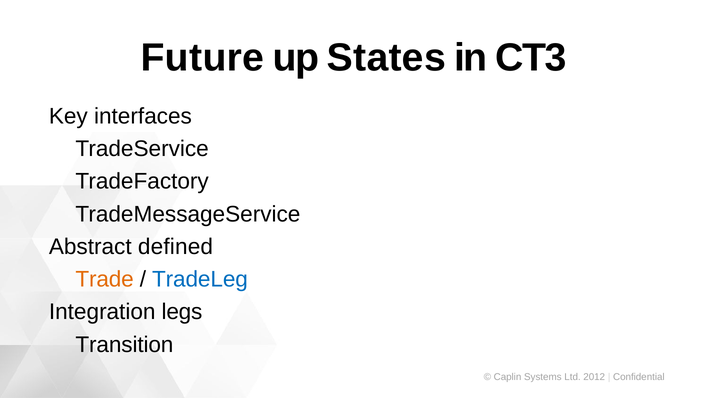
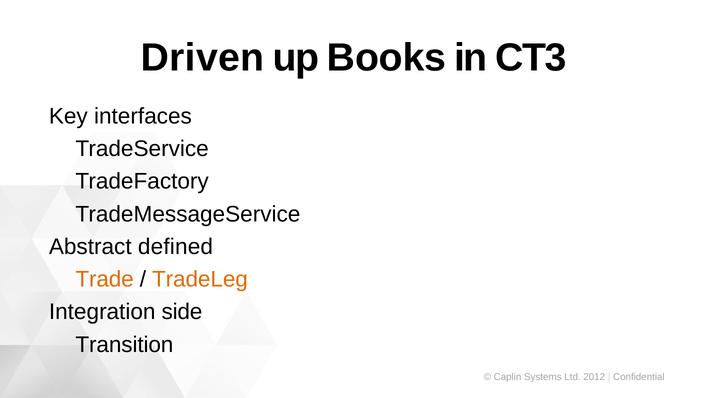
Future: Future -> Driven (202, 58)
States: States -> Books (387, 58)
TradeLeg colour: blue -> orange (200, 279)
legs: legs -> side (182, 312)
